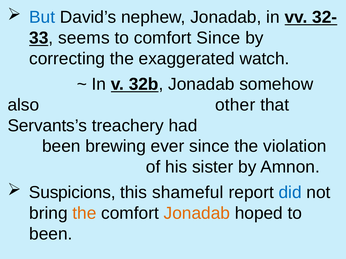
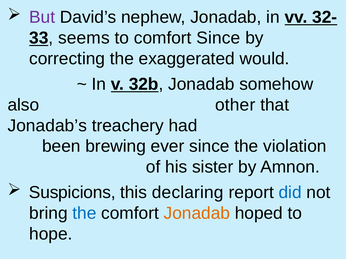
But colour: blue -> purple (42, 17)
watch: watch -> would (265, 59)
Servants’s: Servants’s -> Jonadab’s (47, 126)
shameful: shameful -> declaring (188, 193)
the colour: orange -> blue (84, 214)
been: been -> hope (51, 234)
